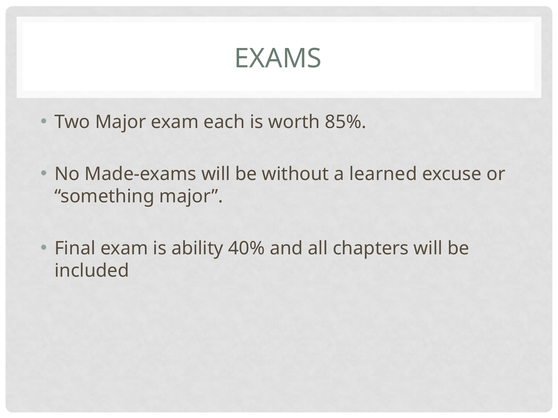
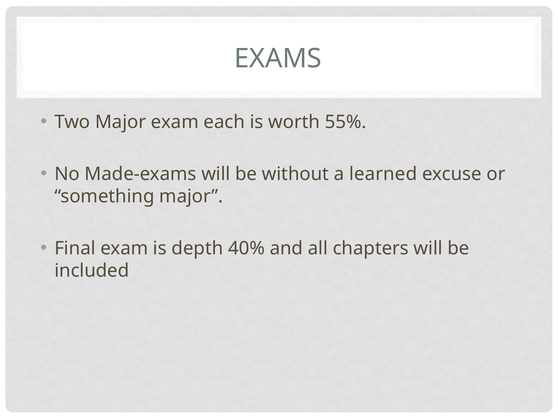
85%: 85% -> 55% (346, 122)
ability: ability -> depth (197, 249)
